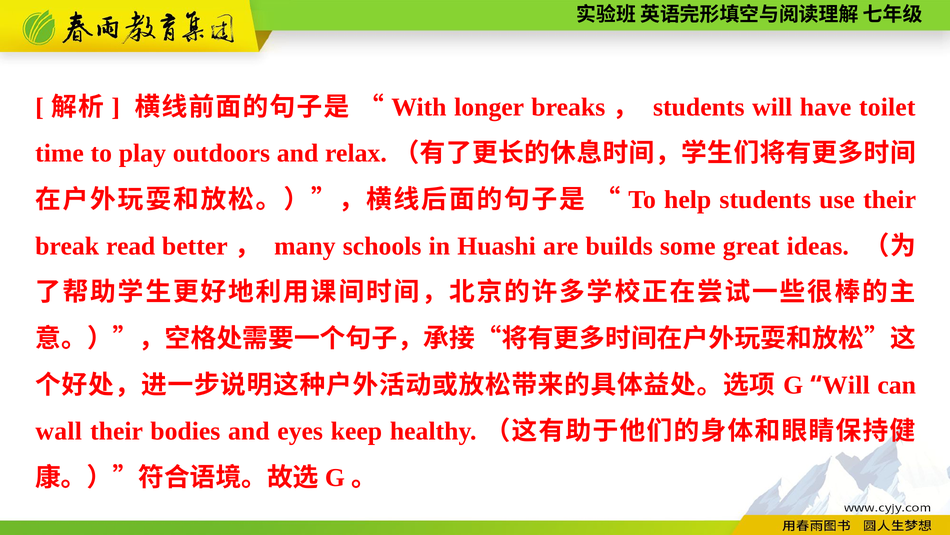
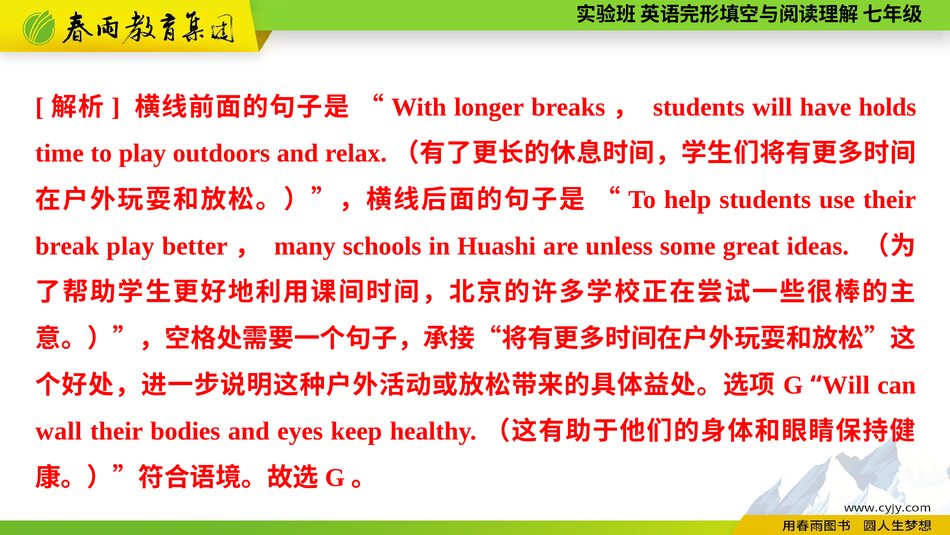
toilet: toilet -> holds (887, 107)
break read: read -> play (130, 246)
builds: builds -> unless (619, 246)
